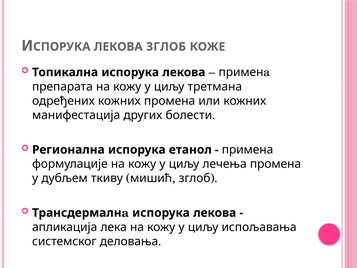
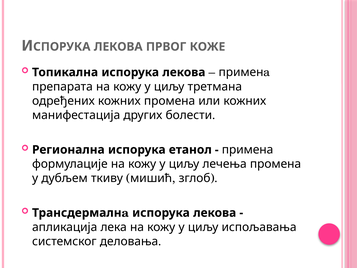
ЛЕКОВА ЗГЛОБ: ЗГЛОБ -> ПРВОГ (166, 47)
